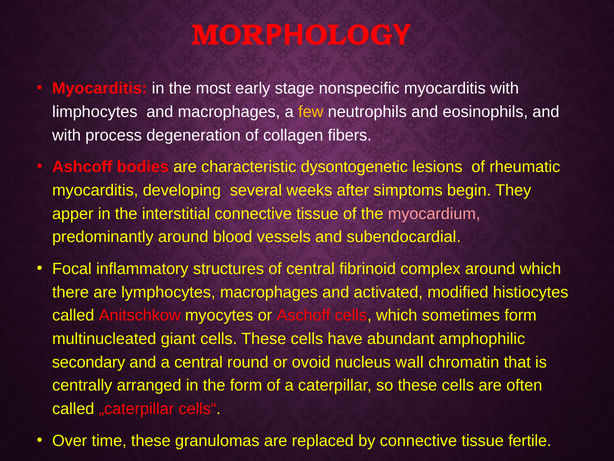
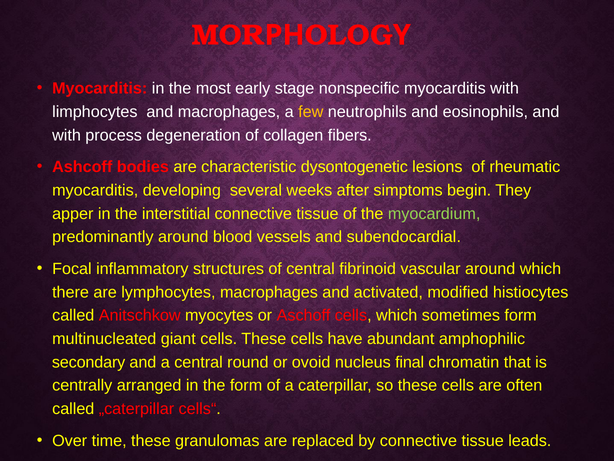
myocardium colour: pink -> light green (434, 214)
complex: complex -> vascular (431, 269)
wall: wall -> final (410, 362)
fertile: fertile -> leads (530, 440)
